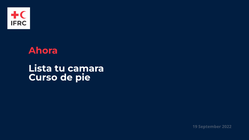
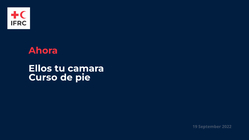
Lista: Lista -> Ellos (40, 69)
